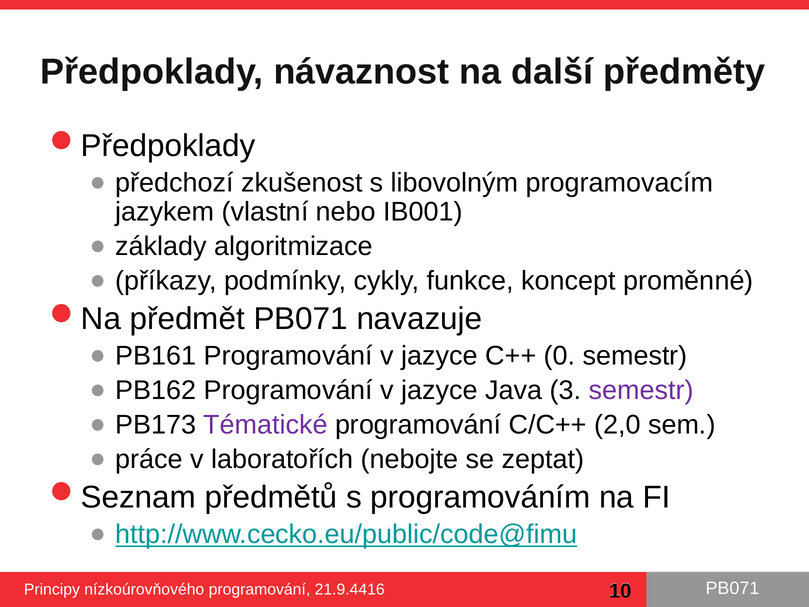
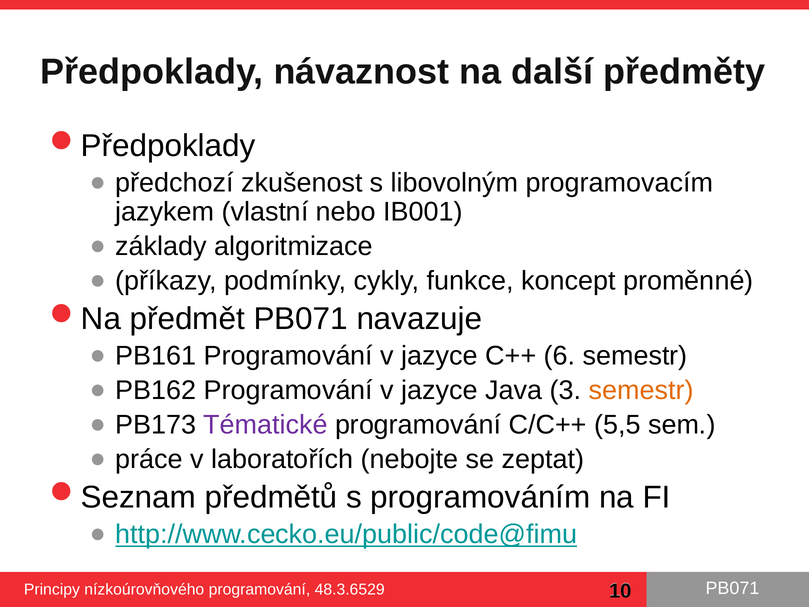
0: 0 -> 6 (559, 356)
semestr colour: purple -> orange (641, 390)
2,0: 2,0 -> 5,5 (617, 425)
21.9.4416: 21.9.4416 -> 48.3.6529 (350, 589)
